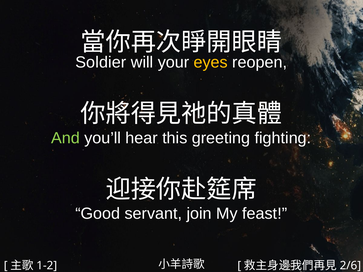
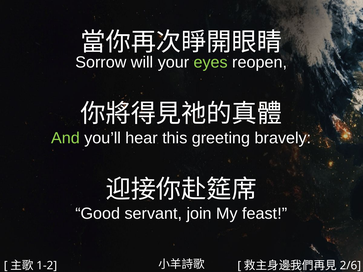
Soldier: Soldier -> Sorrow (101, 62)
eyes colour: yellow -> light green (211, 62)
fighting: fighting -> bravely (283, 138)
